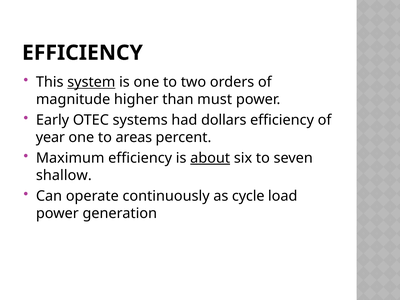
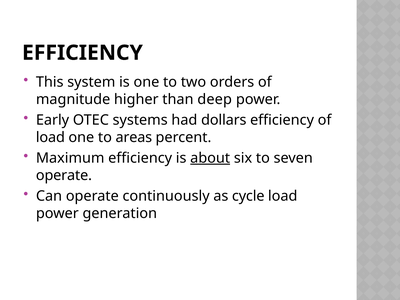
system underline: present -> none (91, 82)
must: must -> deep (215, 99)
year: year -> load (50, 137)
shallow: shallow -> operate (64, 175)
